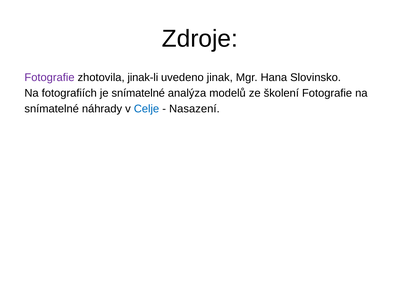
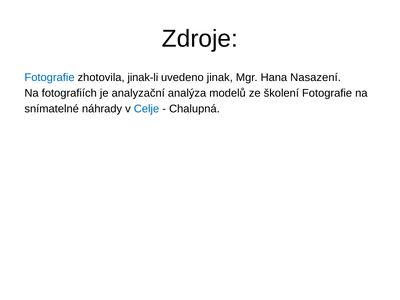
Fotografie colour: purple -> blue (50, 78)
Slovinsko: Slovinsko -> Nasazení (316, 78)
je snímatelné: snímatelné -> analyzační (138, 93)
Nasazení: Nasazení -> Chalupná (194, 109)
